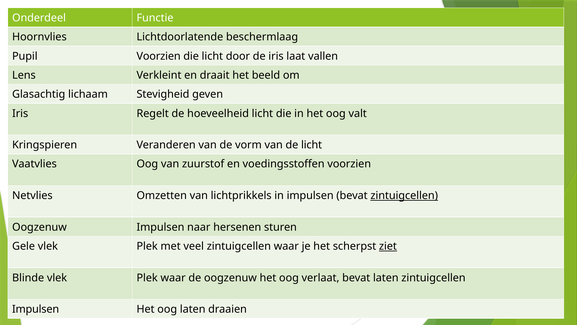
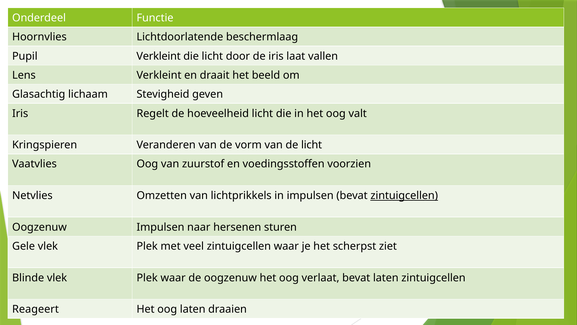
Pupil Voorzien: Voorzien -> Verkleint (159, 56)
ziet underline: present -> none (388, 246)
Impulsen: Impulsen -> Reageert (35, 309)
